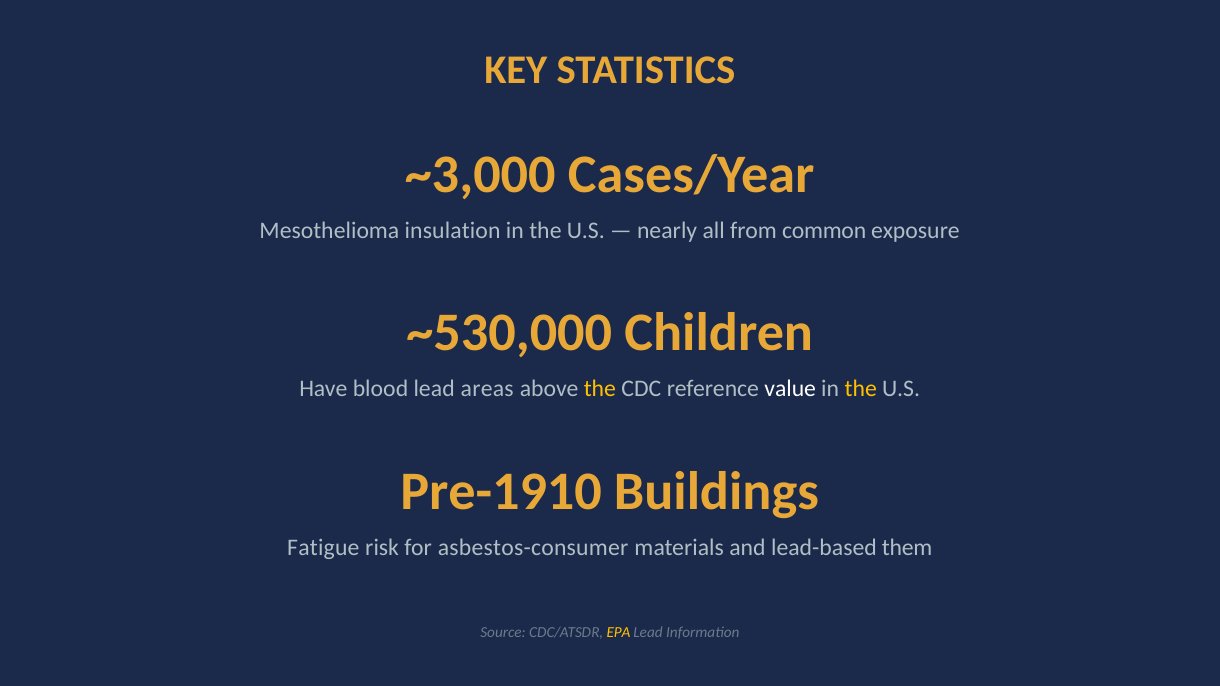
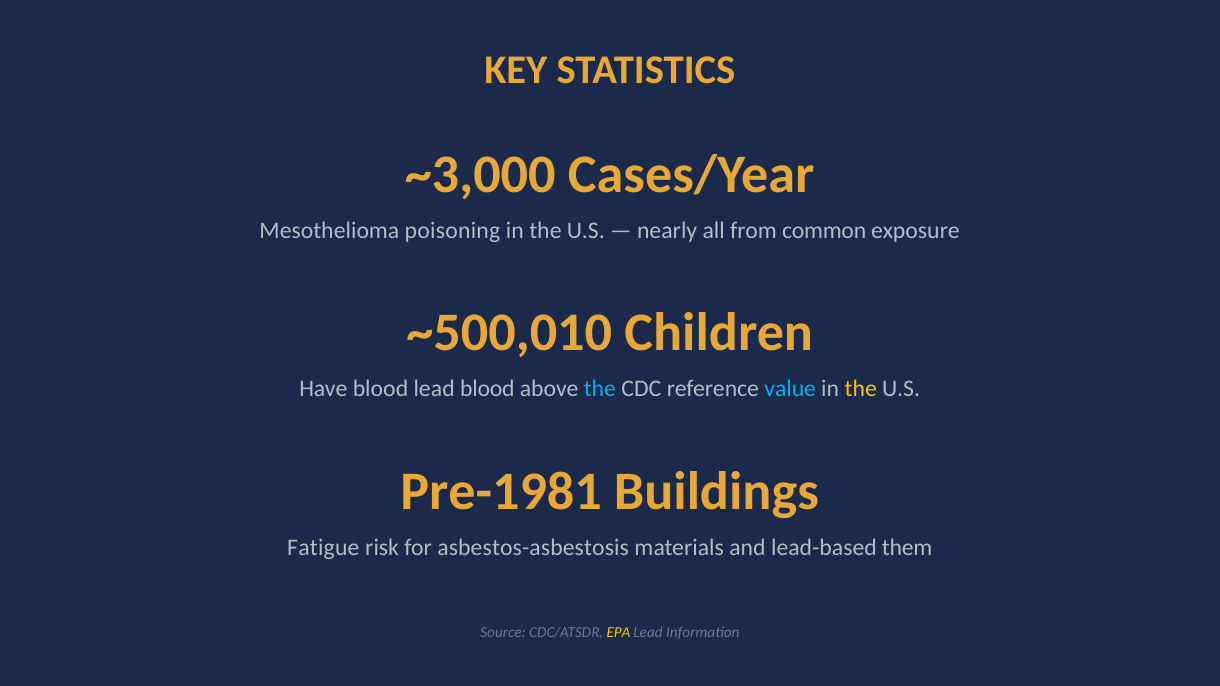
insulation: insulation -> poisoning (453, 230)
~530,000: ~530,000 -> ~500,010 (509, 333)
lead areas: areas -> blood (487, 389)
the colour: yellow -> light blue (600, 389)
value colour: white -> light blue (790, 389)
Pre-1910: Pre-1910 -> Pre-1981 (501, 492)
asbestos-consumer: asbestos-consumer -> asbestos-asbestosis (533, 548)
